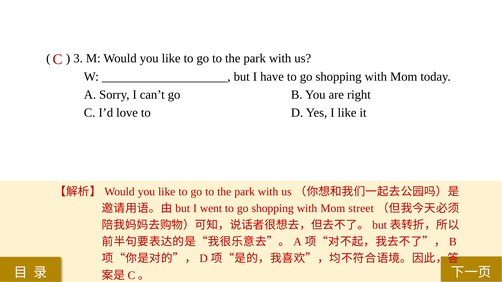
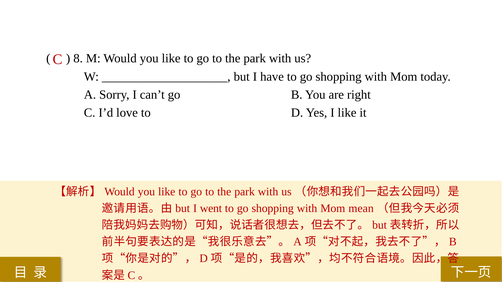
3: 3 -> 8 (78, 59)
street: street -> mean (361, 209)
